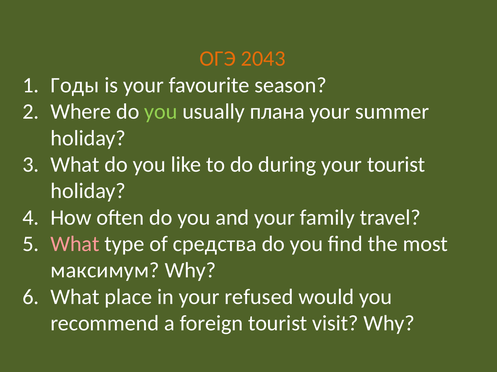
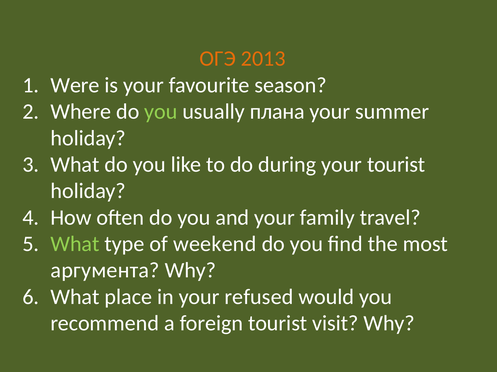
2043: 2043 -> 2013 (263, 59)
Годы: Годы -> Were (75, 85)
What colour: pink -> light green (75, 244)
средства: средства -> weekend (215, 244)
максимум: максимум -> аргумента (105, 271)
